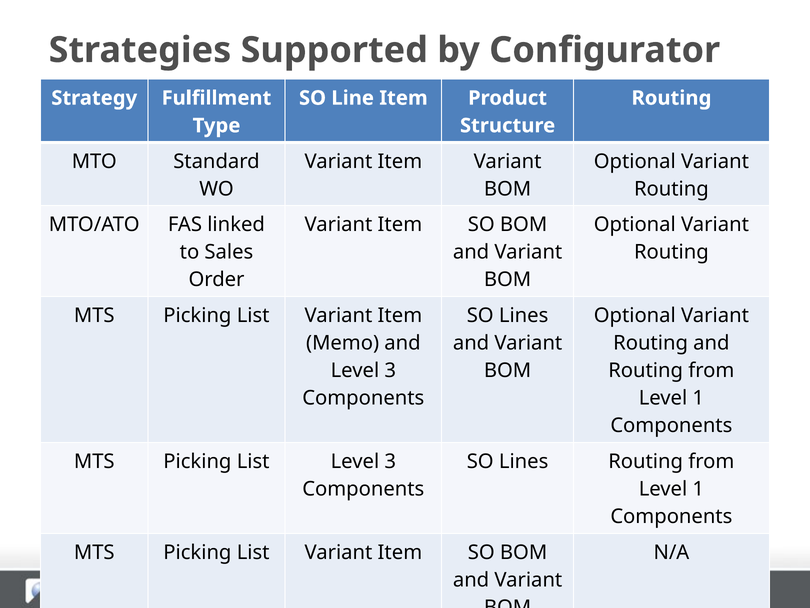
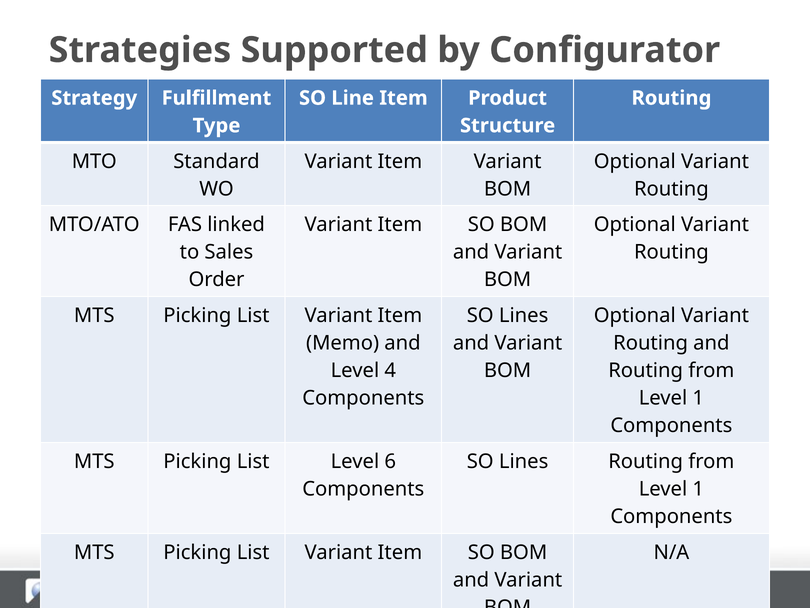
3: 3 -> 4 (390, 370)
List Level 3: 3 -> 6 (390, 461)
